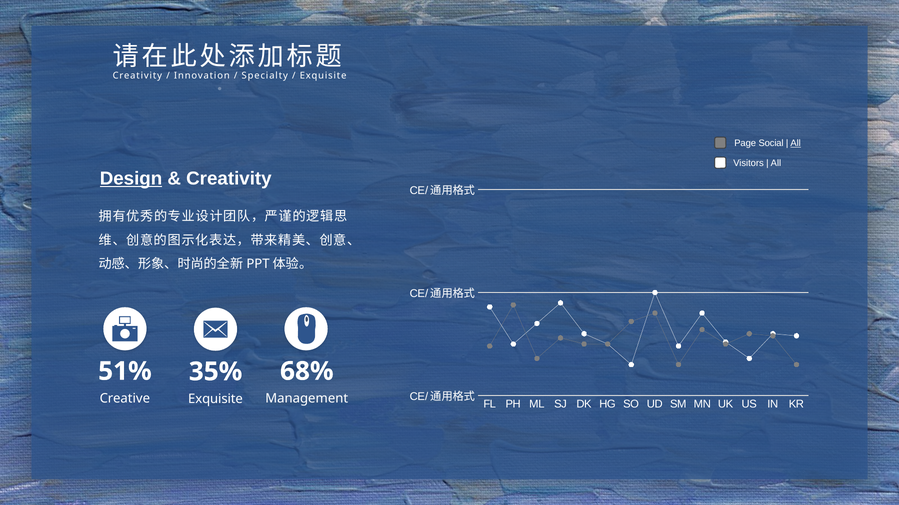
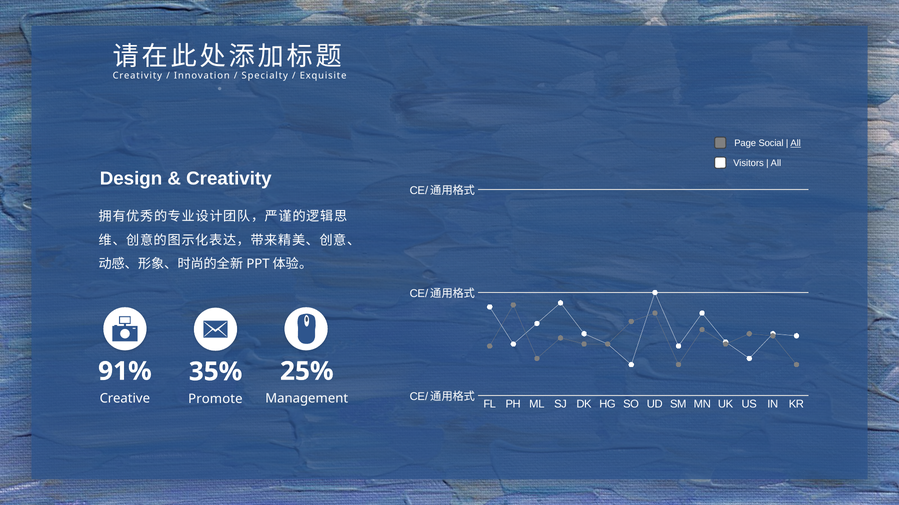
Design underline: present -> none (131, 179)
51%: 51% -> 91% (125, 372)
68%: 68% -> 25% (307, 372)
Creative Exquisite: Exquisite -> Promote (215, 399)
